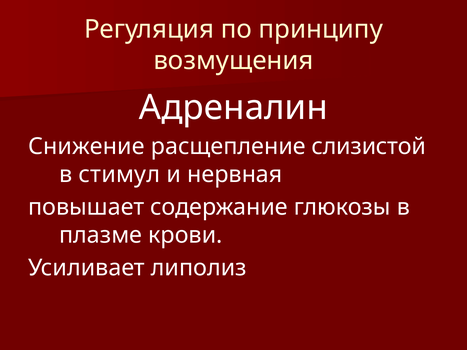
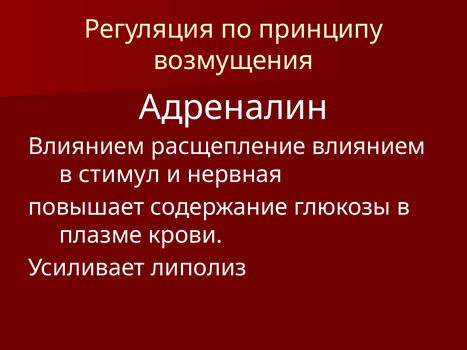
Снижение: Снижение -> Влиянием (86, 146)
расщепление слизистой: слизистой -> влиянием (369, 146)
